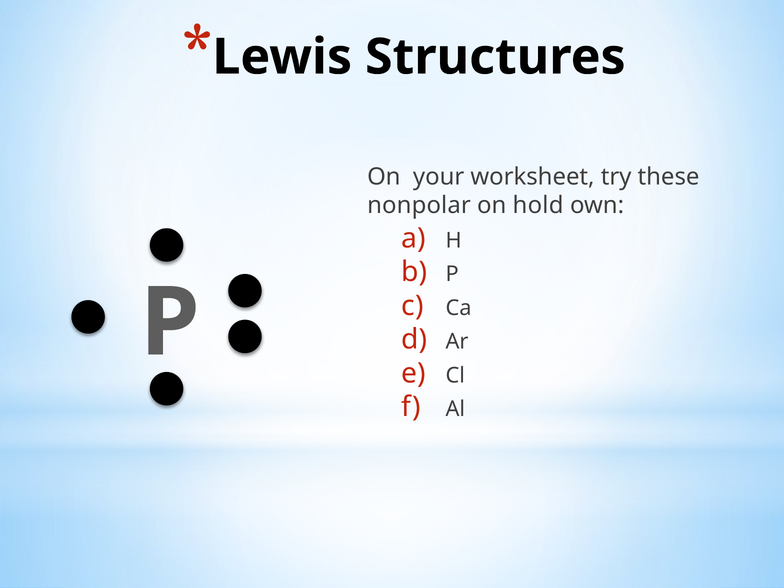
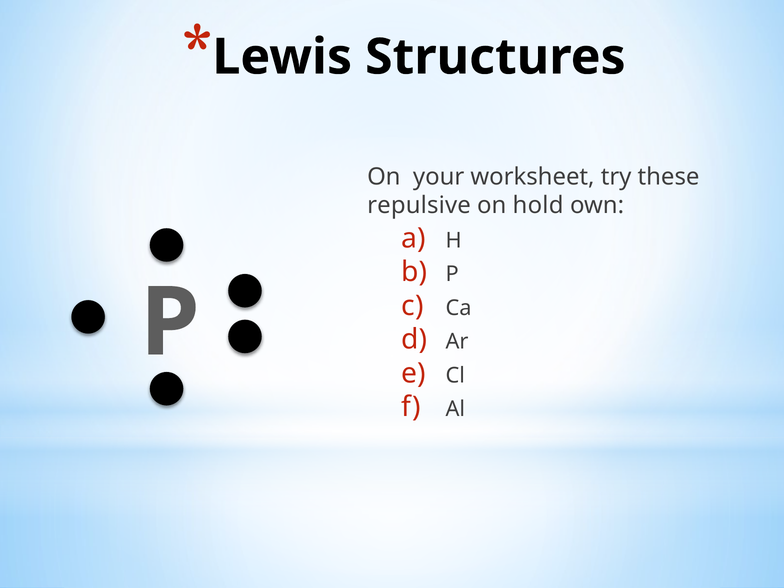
nonpolar: nonpolar -> repulsive (419, 206)
